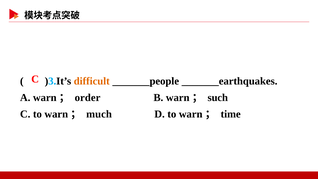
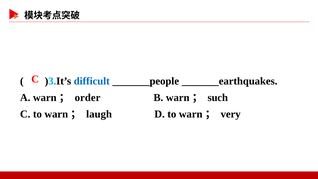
difficult colour: orange -> blue (92, 81)
much: much -> laugh (99, 114)
time: time -> very (231, 114)
